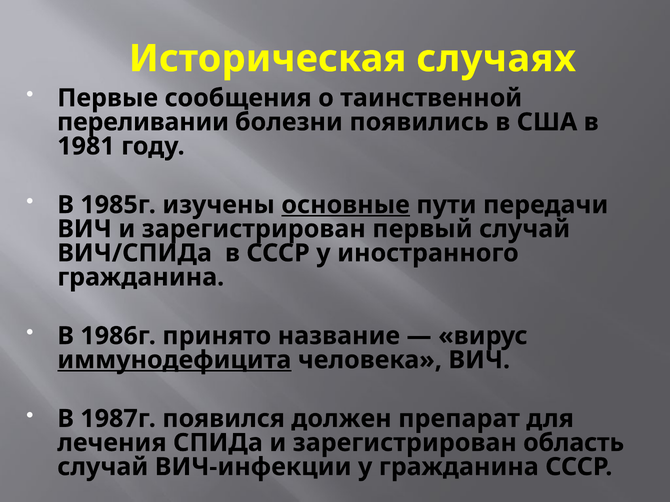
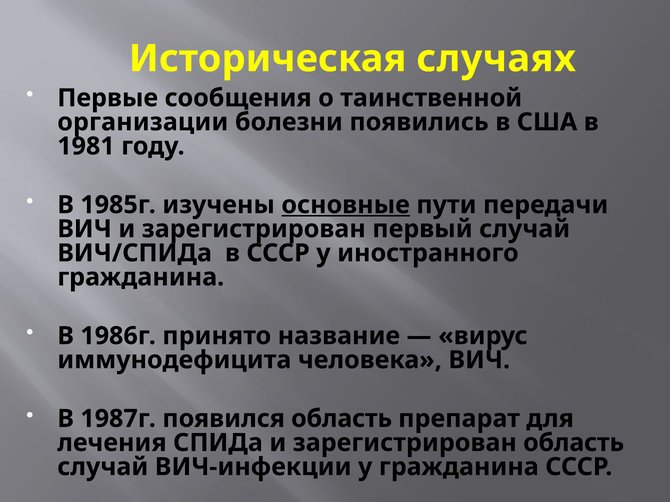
переливании: переливании -> организации (143, 122)
иммунодефицита underline: present -> none (174, 360)
появился должен: должен -> область (342, 419)
